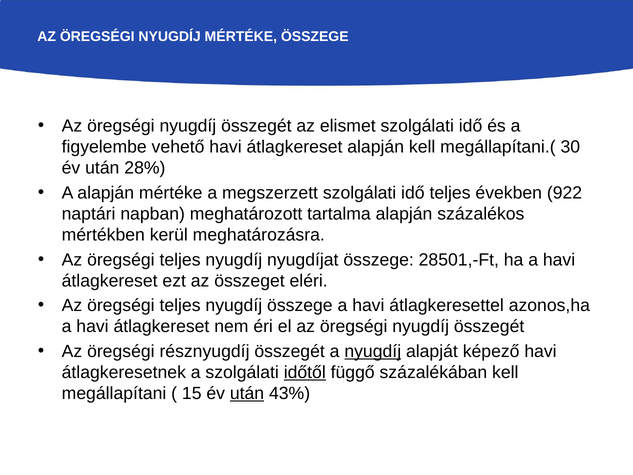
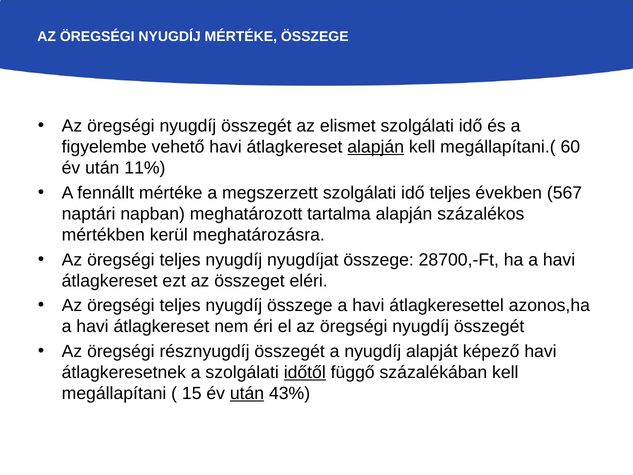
alapján underline: none -> present (376, 147)
30: 30 -> 60 (570, 147)
28%: 28% -> 11% (145, 168)
A alapján: alapján -> fennállt (106, 193)
922: 922 -> 567 (565, 193)
28501,-Ft: 28501,-Ft -> 28700,-Ft (459, 260)
nyugdíj underline: present -> none (373, 351)
